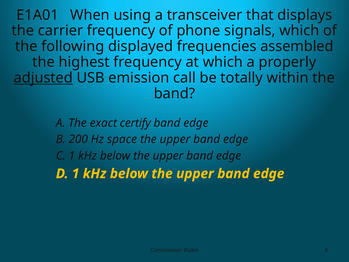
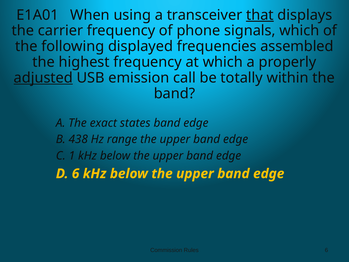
that underline: none -> present (260, 15)
certify: certify -> states (135, 123)
200: 200 -> 438 (78, 139)
space: space -> range (122, 139)
D 1: 1 -> 6 (76, 174)
